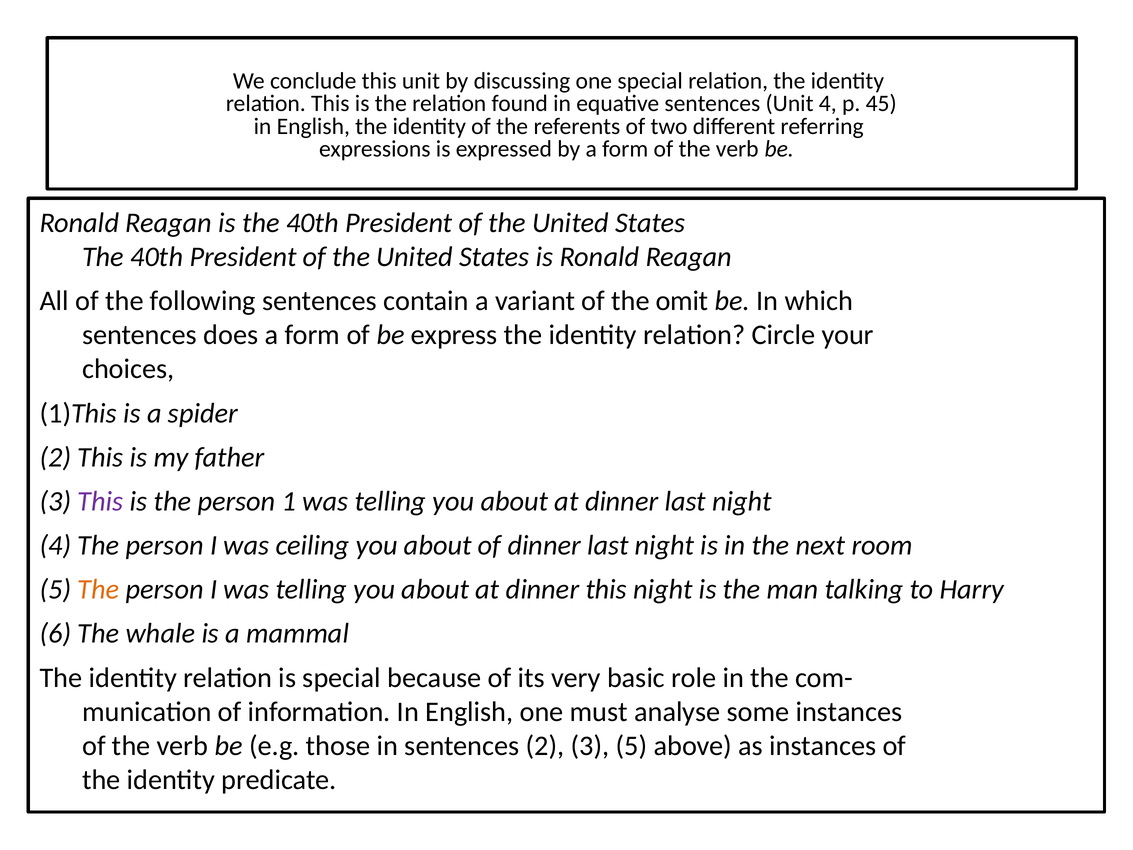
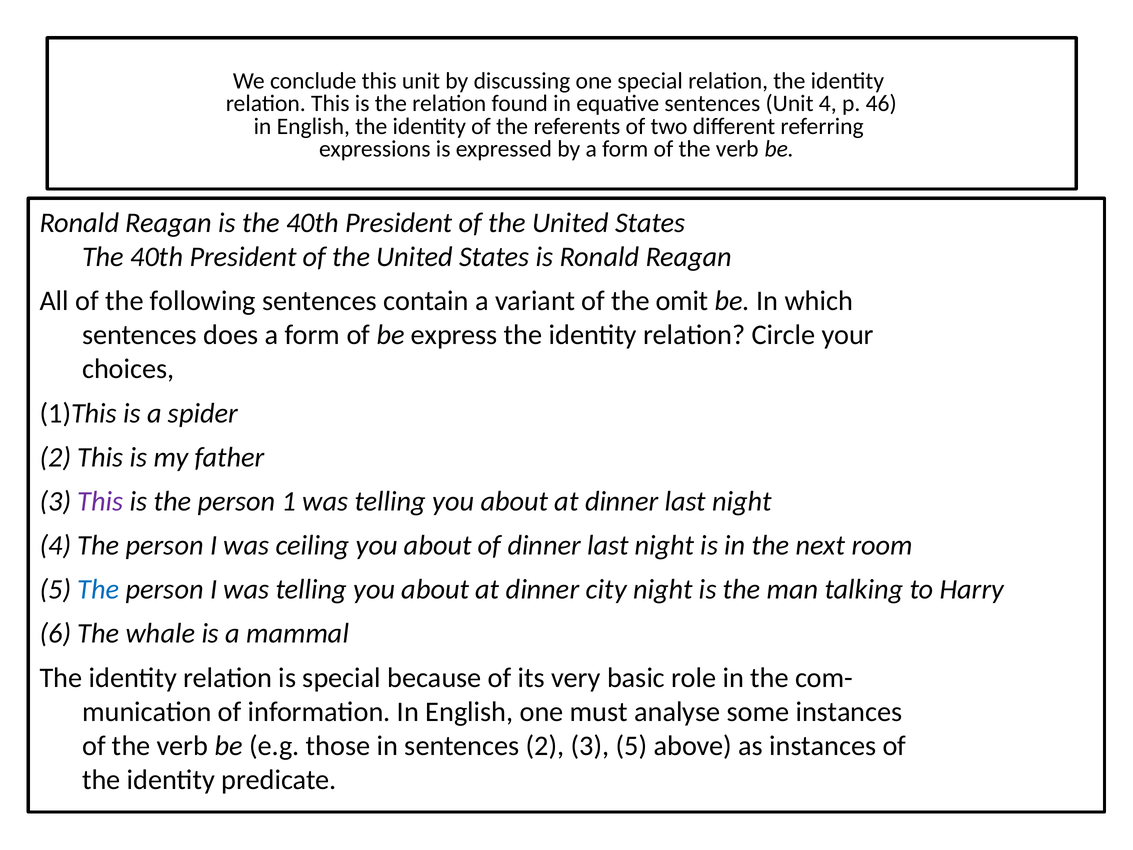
45: 45 -> 46 (881, 104)
The colour: orange -> blue (98, 589)
dinner this: this -> city (606, 589)
